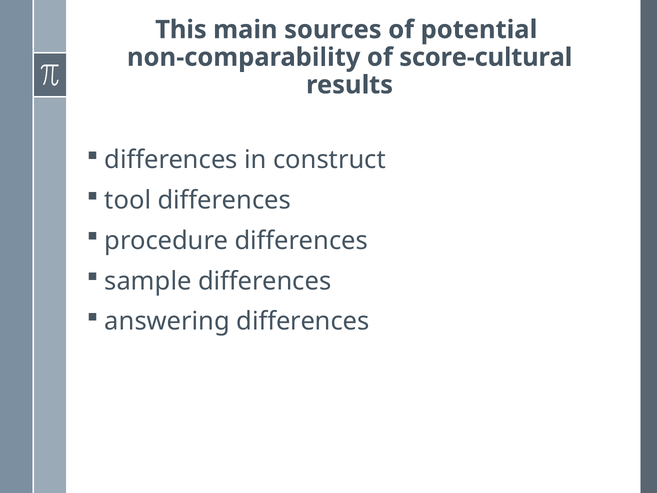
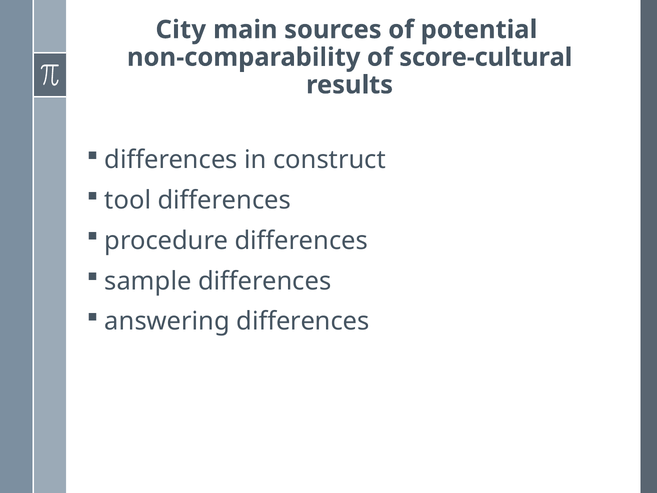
This: This -> City (181, 30)
